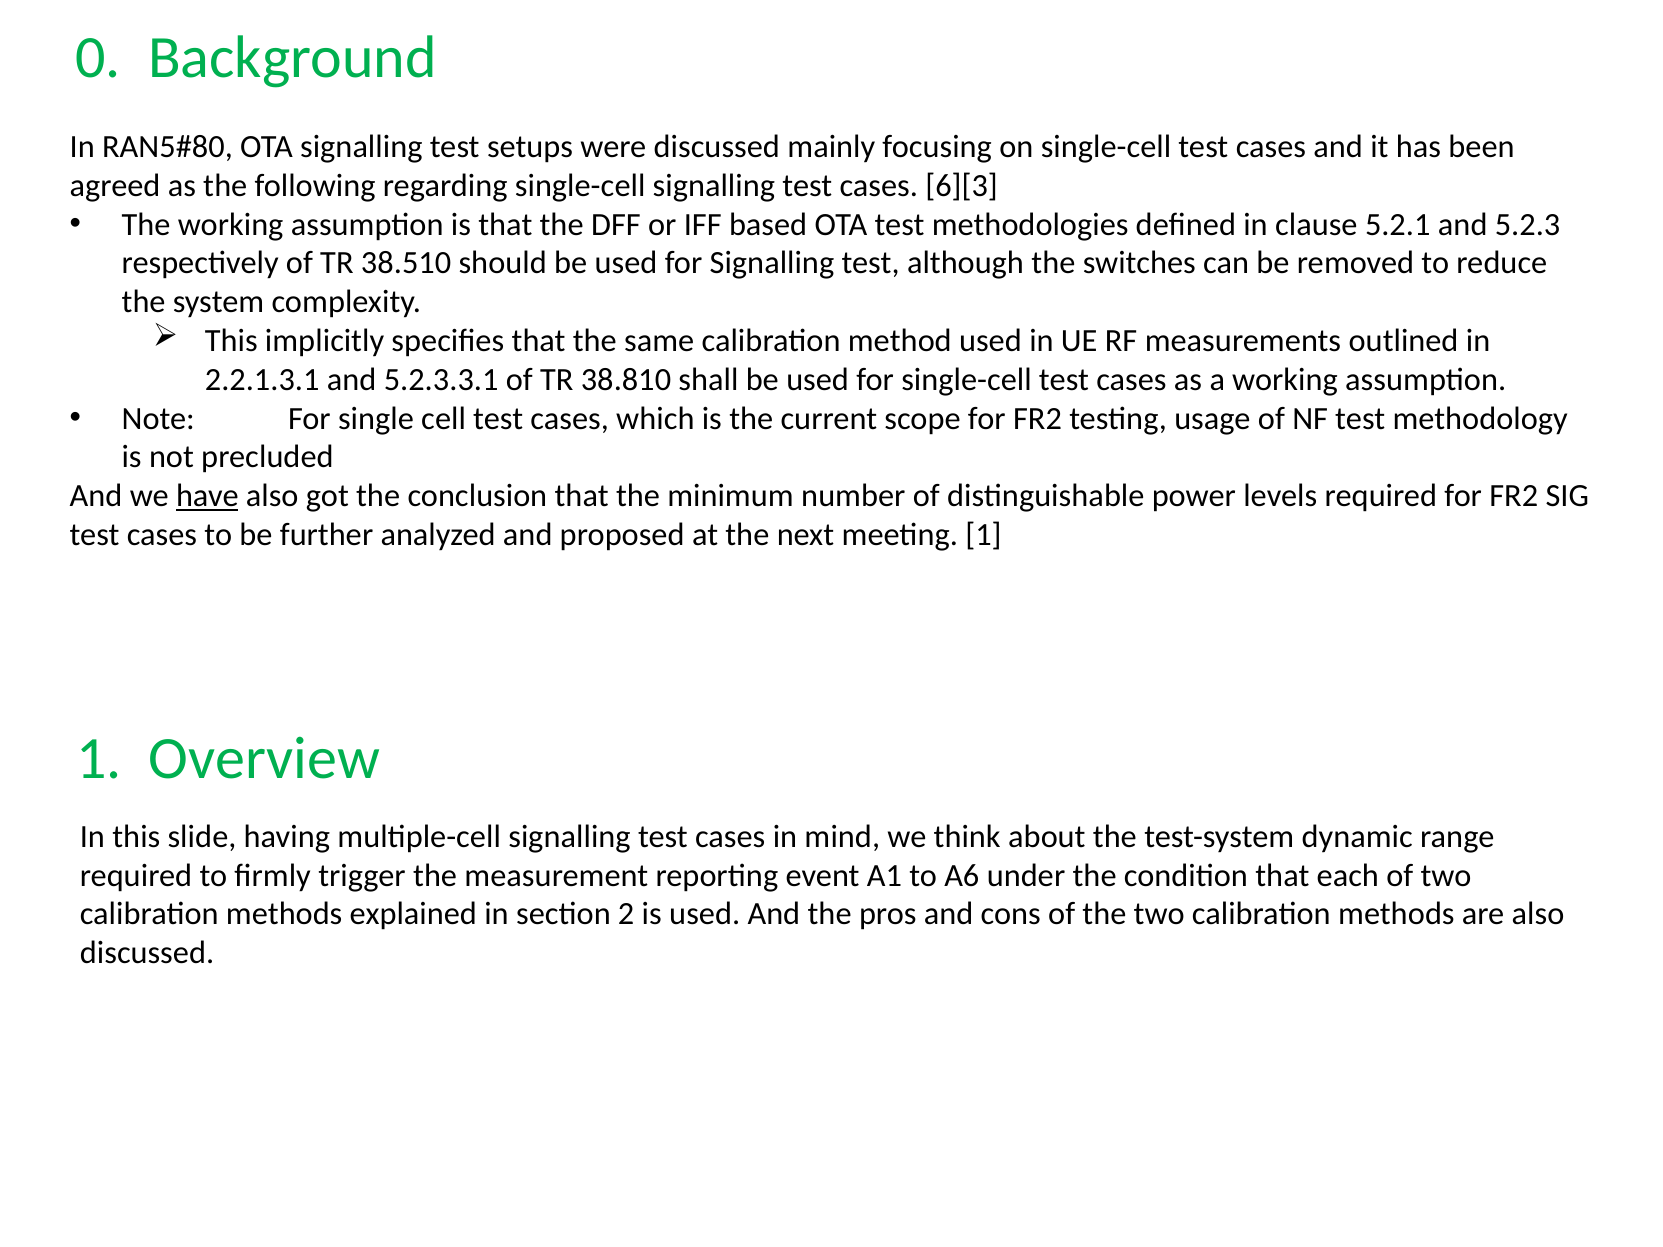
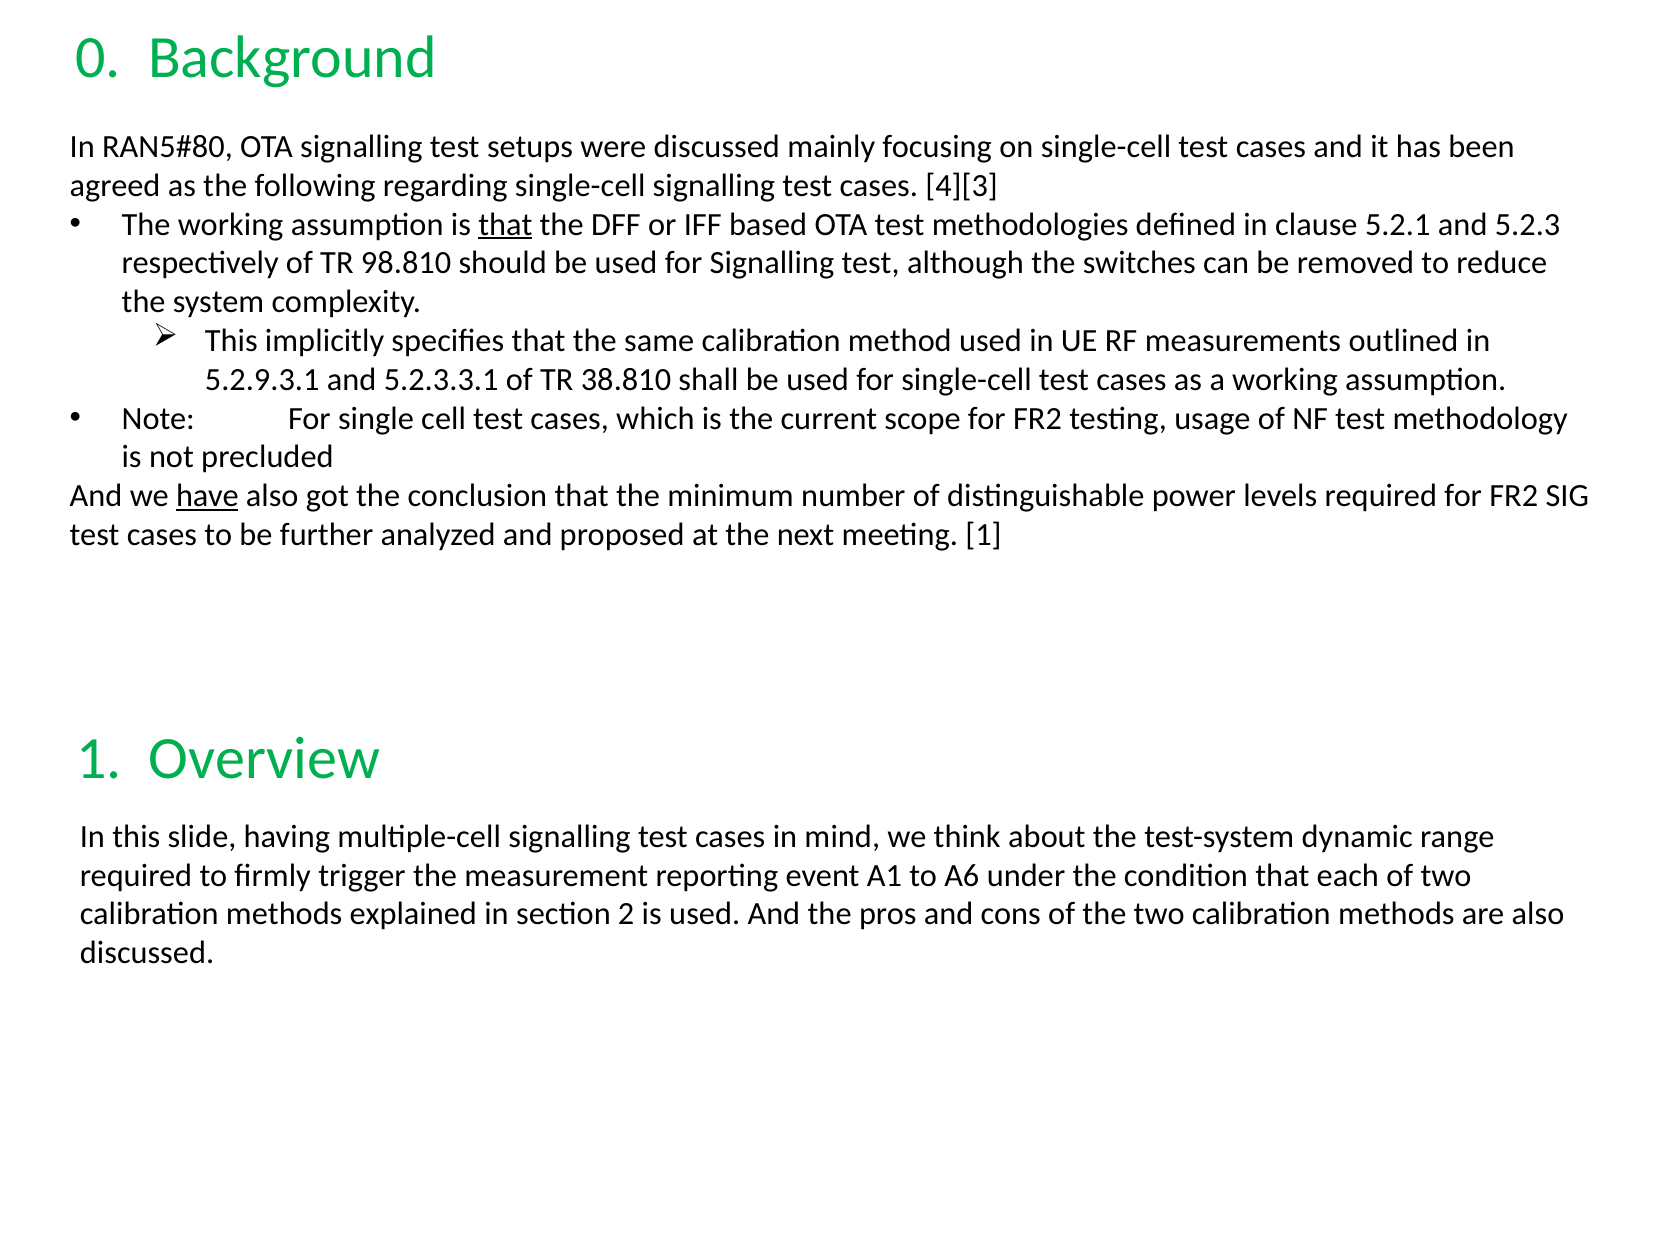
6][3: 6][3 -> 4][3 (962, 186)
that underline: none -> present (505, 224)
38.510: 38.510 -> 98.810 (406, 263)
2.2.1.3.1: 2.2.1.3.1 -> 5.2.9.3.1 (262, 380)
